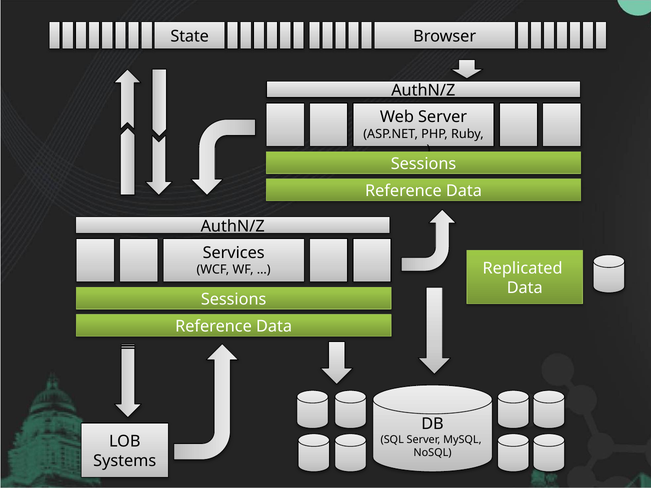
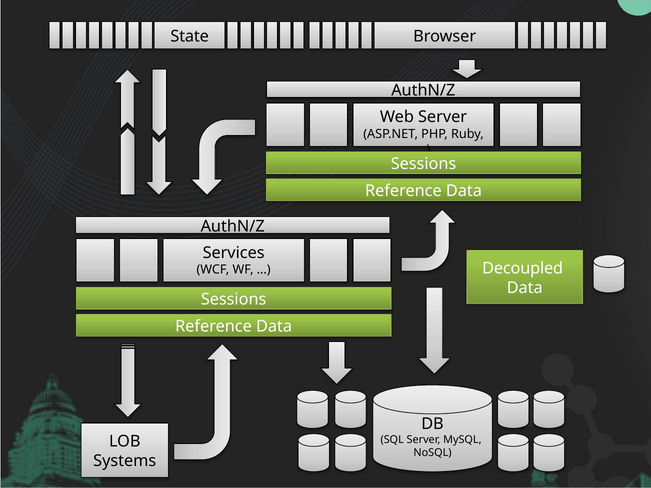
Replicated: Replicated -> Decoupled (523, 269)
